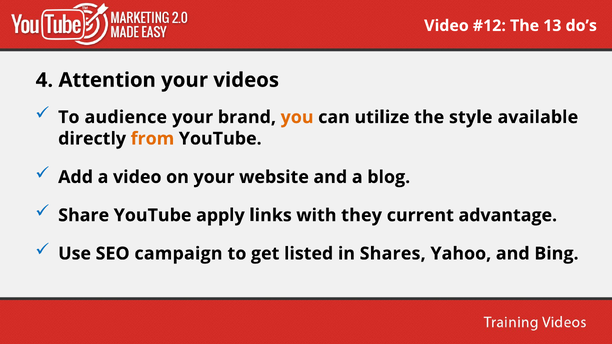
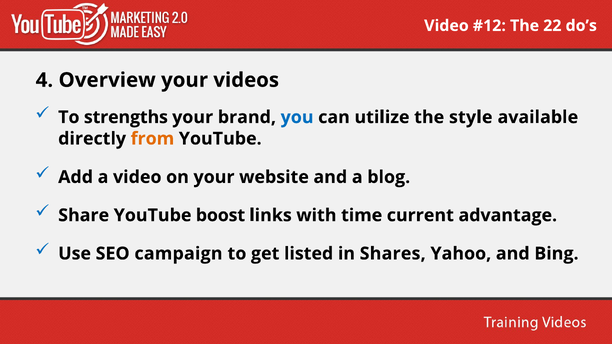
13: 13 -> 22 (552, 26)
Attention: Attention -> Overview (107, 80)
audience: audience -> strengths (126, 117)
you colour: orange -> blue (297, 117)
apply: apply -> boost (220, 215)
they: they -> time (362, 215)
